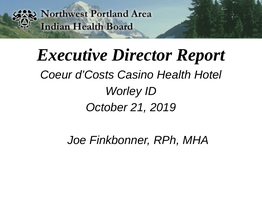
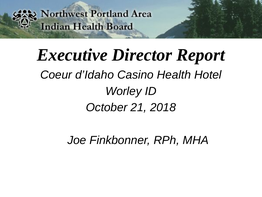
d’Costs: d’Costs -> d’Idaho (95, 75)
2019: 2019 -> 2018 (163, 107)
